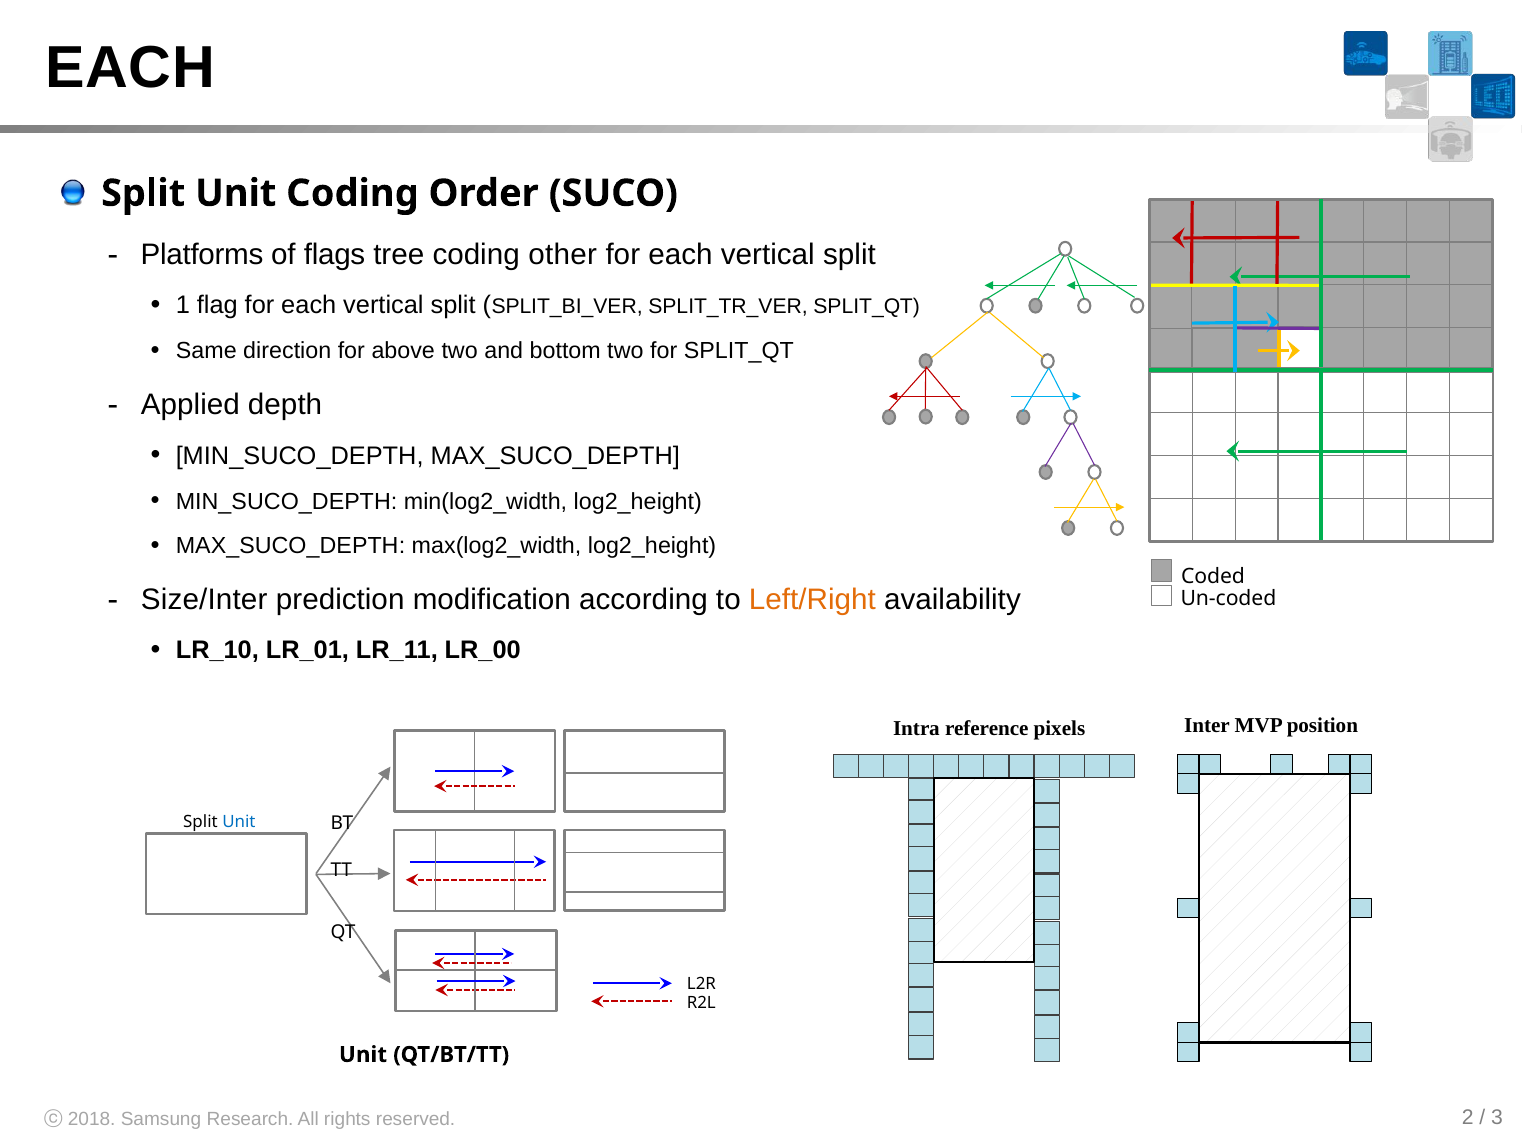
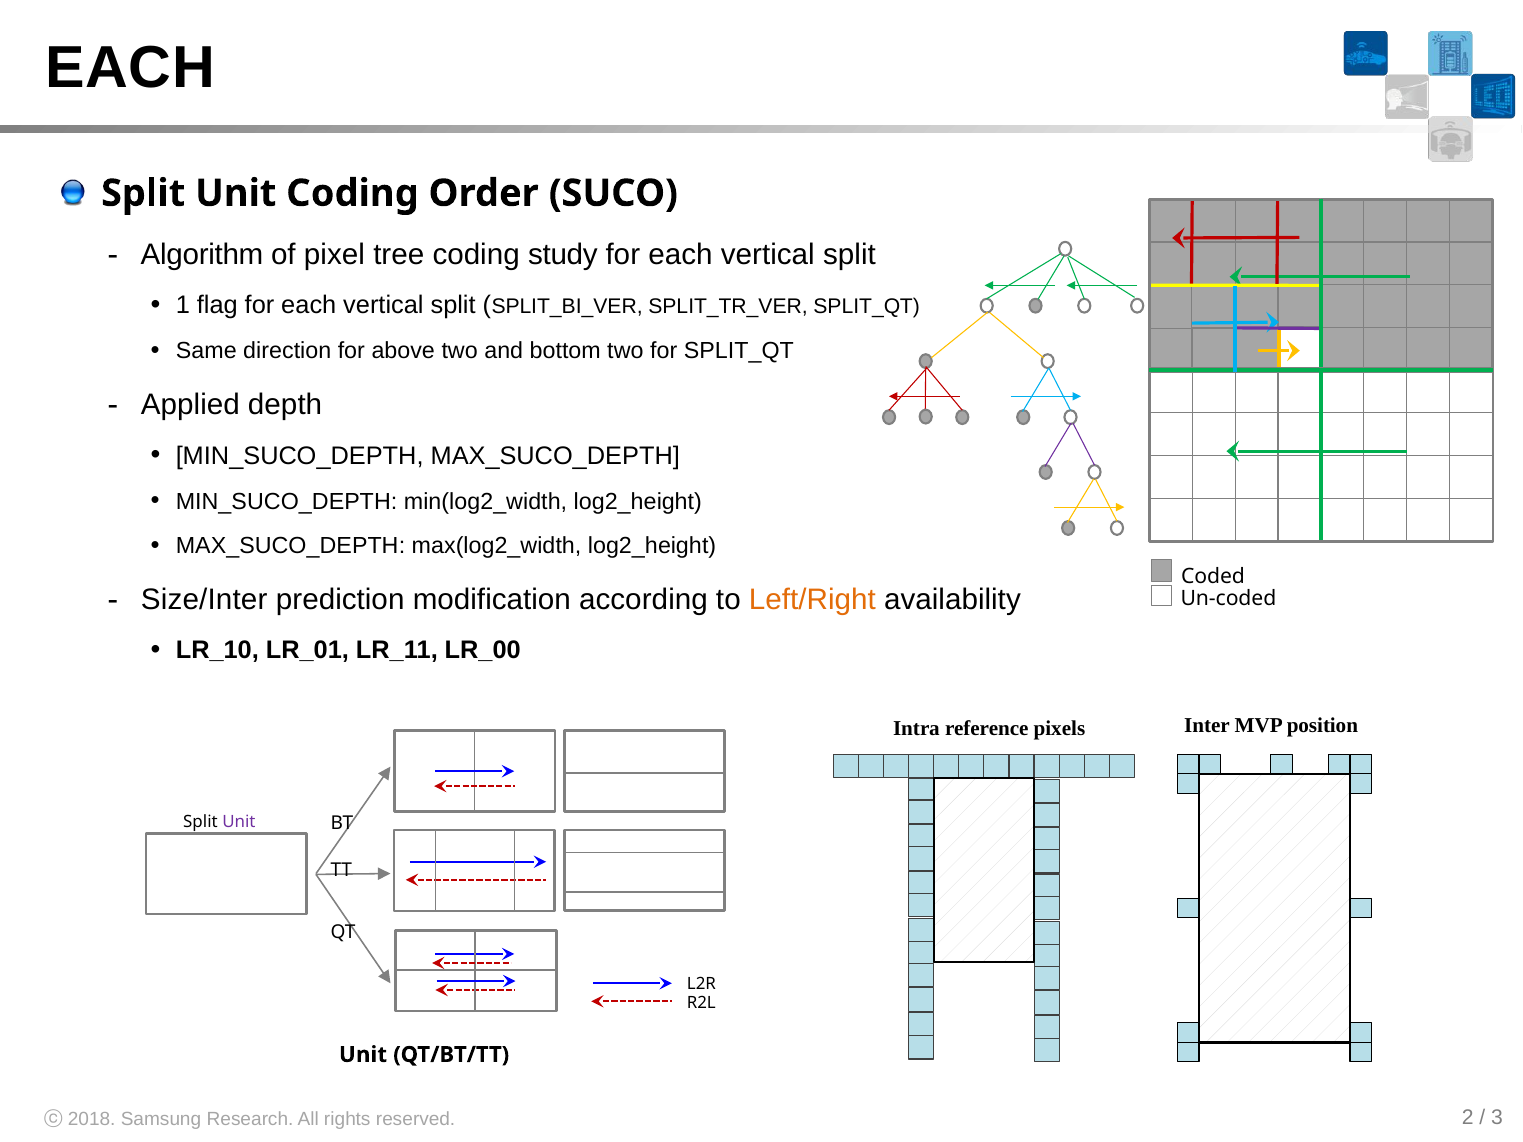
Platforms: Platforms -> Algorithm (202, 255)
flags: flags -> pixel (334, 255)
other: other -> study (563, 255)
Unit colour: blue -> purple (239, 822)
